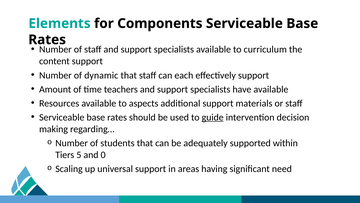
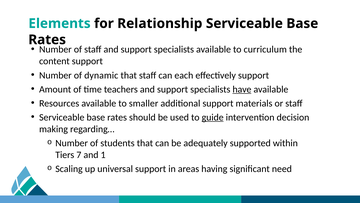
Components: Components -> Relationship (160, 23)
have underline: none -> present (242, 89)
aspects: aspects -> smaller (144, 103)
5: 5 -> 7 (79, 154)
0: 0 -> 1 (103, 154)
